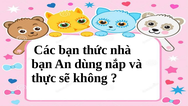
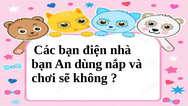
thức: thức -> điện (95, 50)
thực: thực -> chơi (44, 78)
